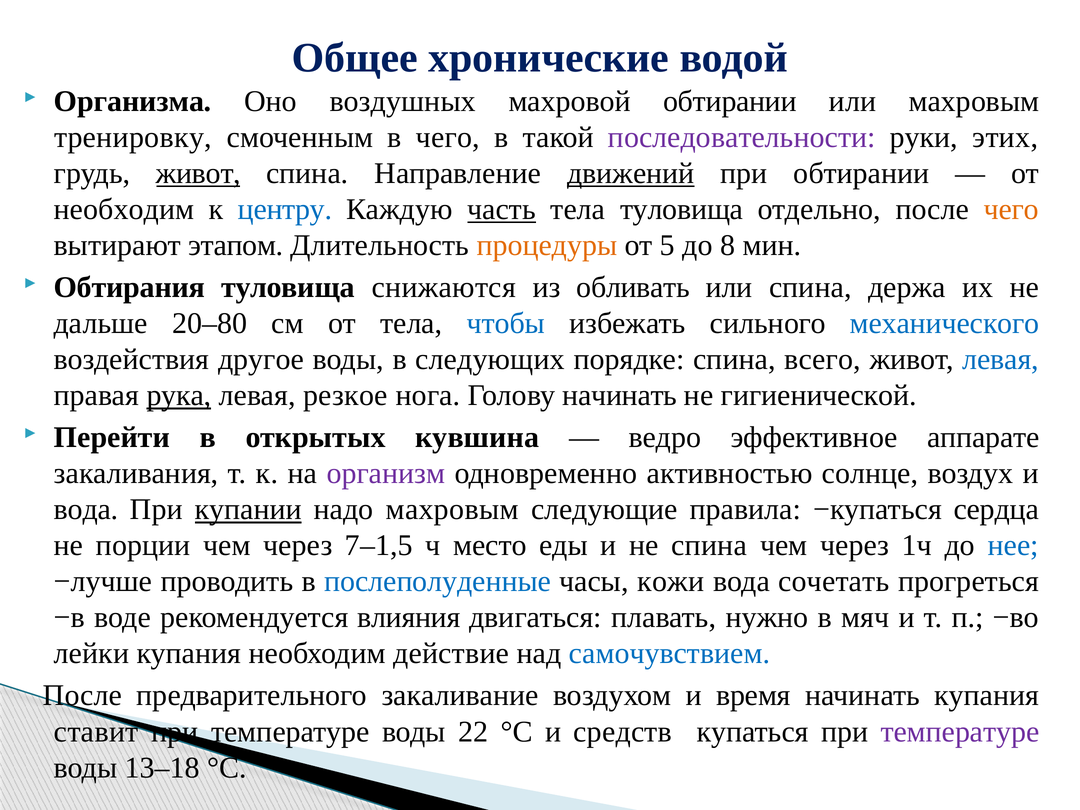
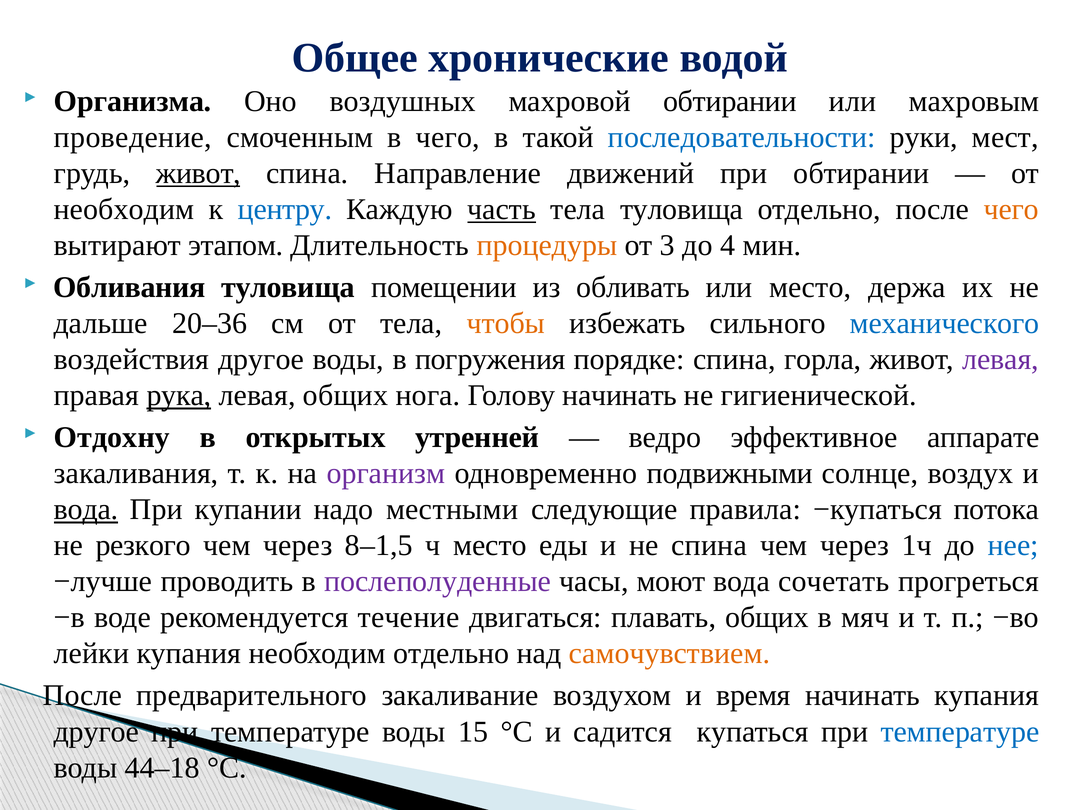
тренировку: тренировку -> проведение (133, 137)
последовательности colour: purple -> blue (742, 137)
этих: этих -> мест (1005, 137)
движений underline: present -> none (631, 173)
5: 5 -> 3 (667, 245)
8: 8 -> 4 (728, 245)
Обтирания: Обтирания -> Обливания (129, 287)
снижаются: снижаются -> помещении (444, 287)
или спина: спина -> место (810, 287)
20–80: 20–80 -> 20–36 (210, 323)
чтобы colour: blue -> orange (506, 323)
следующих: следующих -> погружения (490, 359)
всего: всего -> горла (823, 359)
левая colour: blue -> purple (1001, 359)
левая резкое: резкое -> общих (346, 395)
Перейти: Перейти -> Отдохну (112, 437)
кувшина: кувшина -> утренней (477, 437)
активностью: активностью -> подвижными (730, 474)
вода underline: none -> present (86, 510)
купании underline: present -> none (248, 510)
надо махровым: махровым -> местными (452, 510)
сердца: сердца -> потока (996, 510)
порции: порции -> резкого (143, 546)
7–1,5: 7–1,5 -> 8–1,5 (379, 546)
послеполуденные colour: blue -> purple (438, 582)
кожи: кожи -> моют (671, 582)
влияния: влияния -> течение (409, 618)
плавать нужно: нужно -> общих (767, 618)
необходим действие: действие -> отдельно (451, 654)
самочувствием colour: blue -> orange (670, 654)
ставит: ставит -> другое (96, 732)
22: 22 -> 15 (473, 732)
средств: средств -> садится (623, 732)
температуре colour: purple -> blue (960, 732)
13–18: 13–18 -> 44–18 (162, 768)
